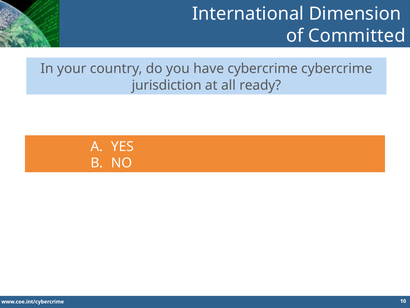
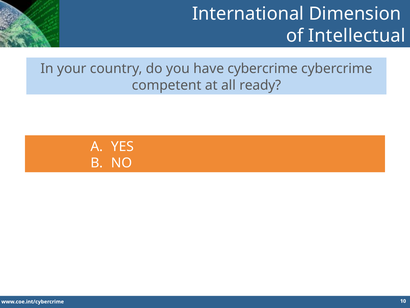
Committed: Committed -> Intellectual (357, 36)
jurisdiction: jurisdiction -> competent (167, 85)
